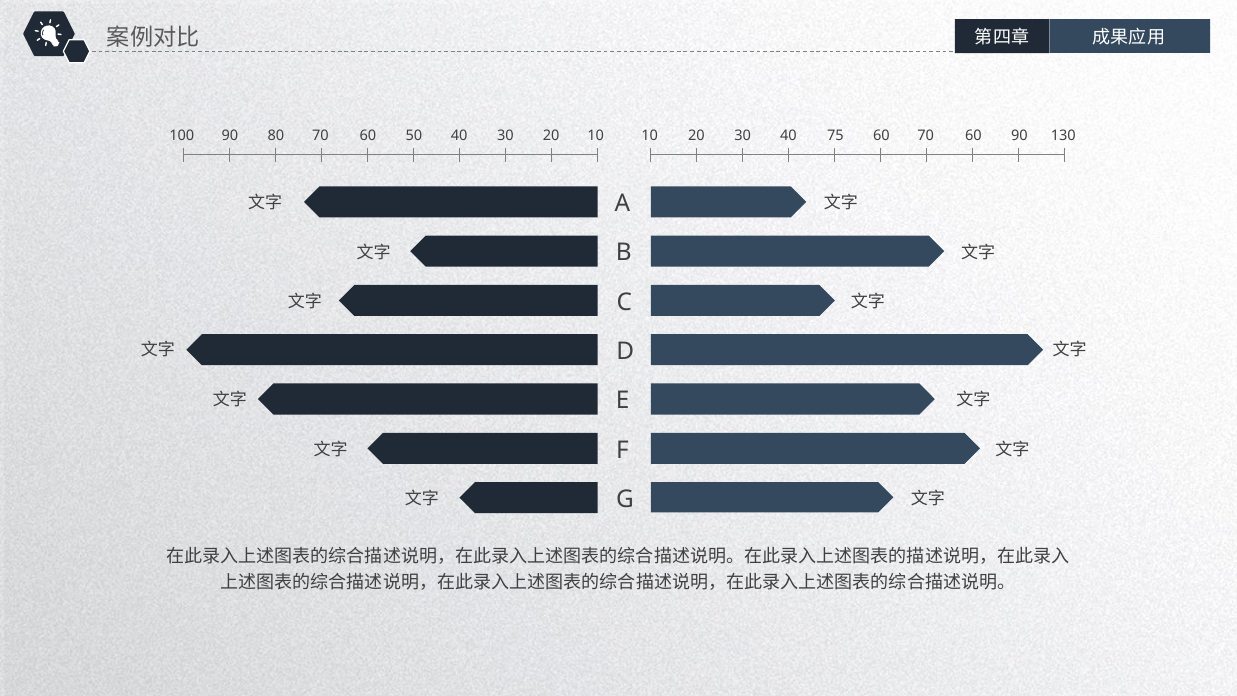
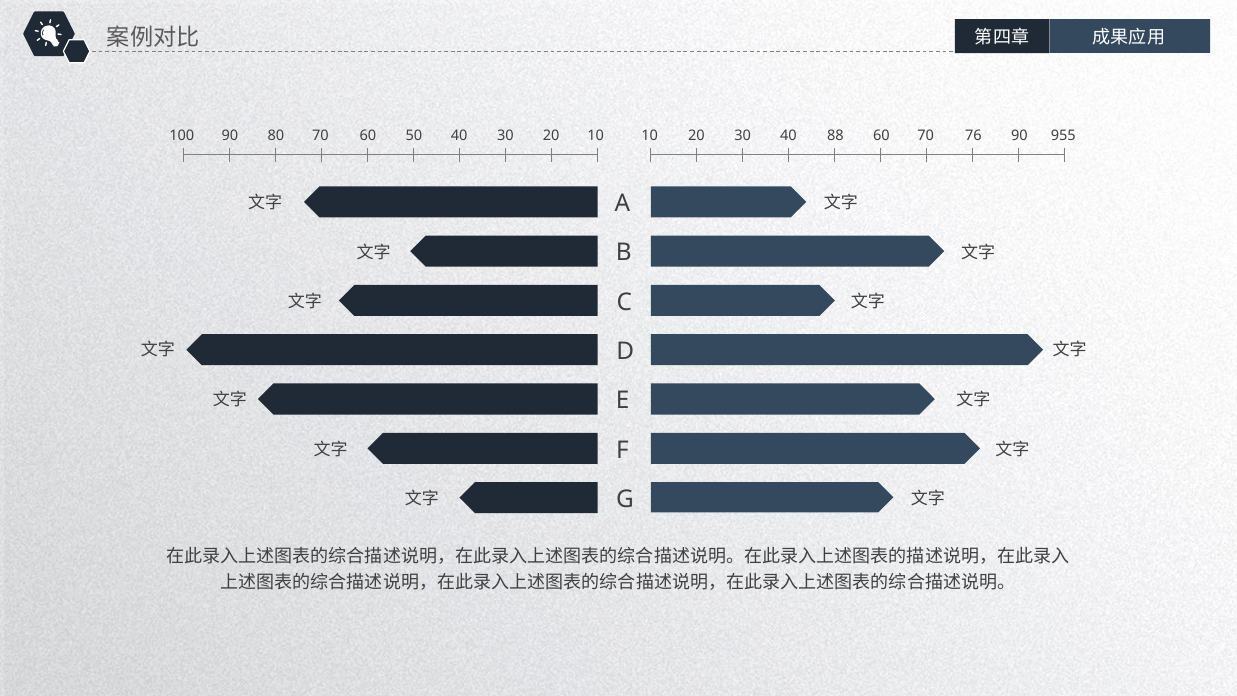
75: 75 -> 88 (835, 136)
70 60: 60 -> 76 (973, 136)
130: 130 -> 955 (1063, 136)
